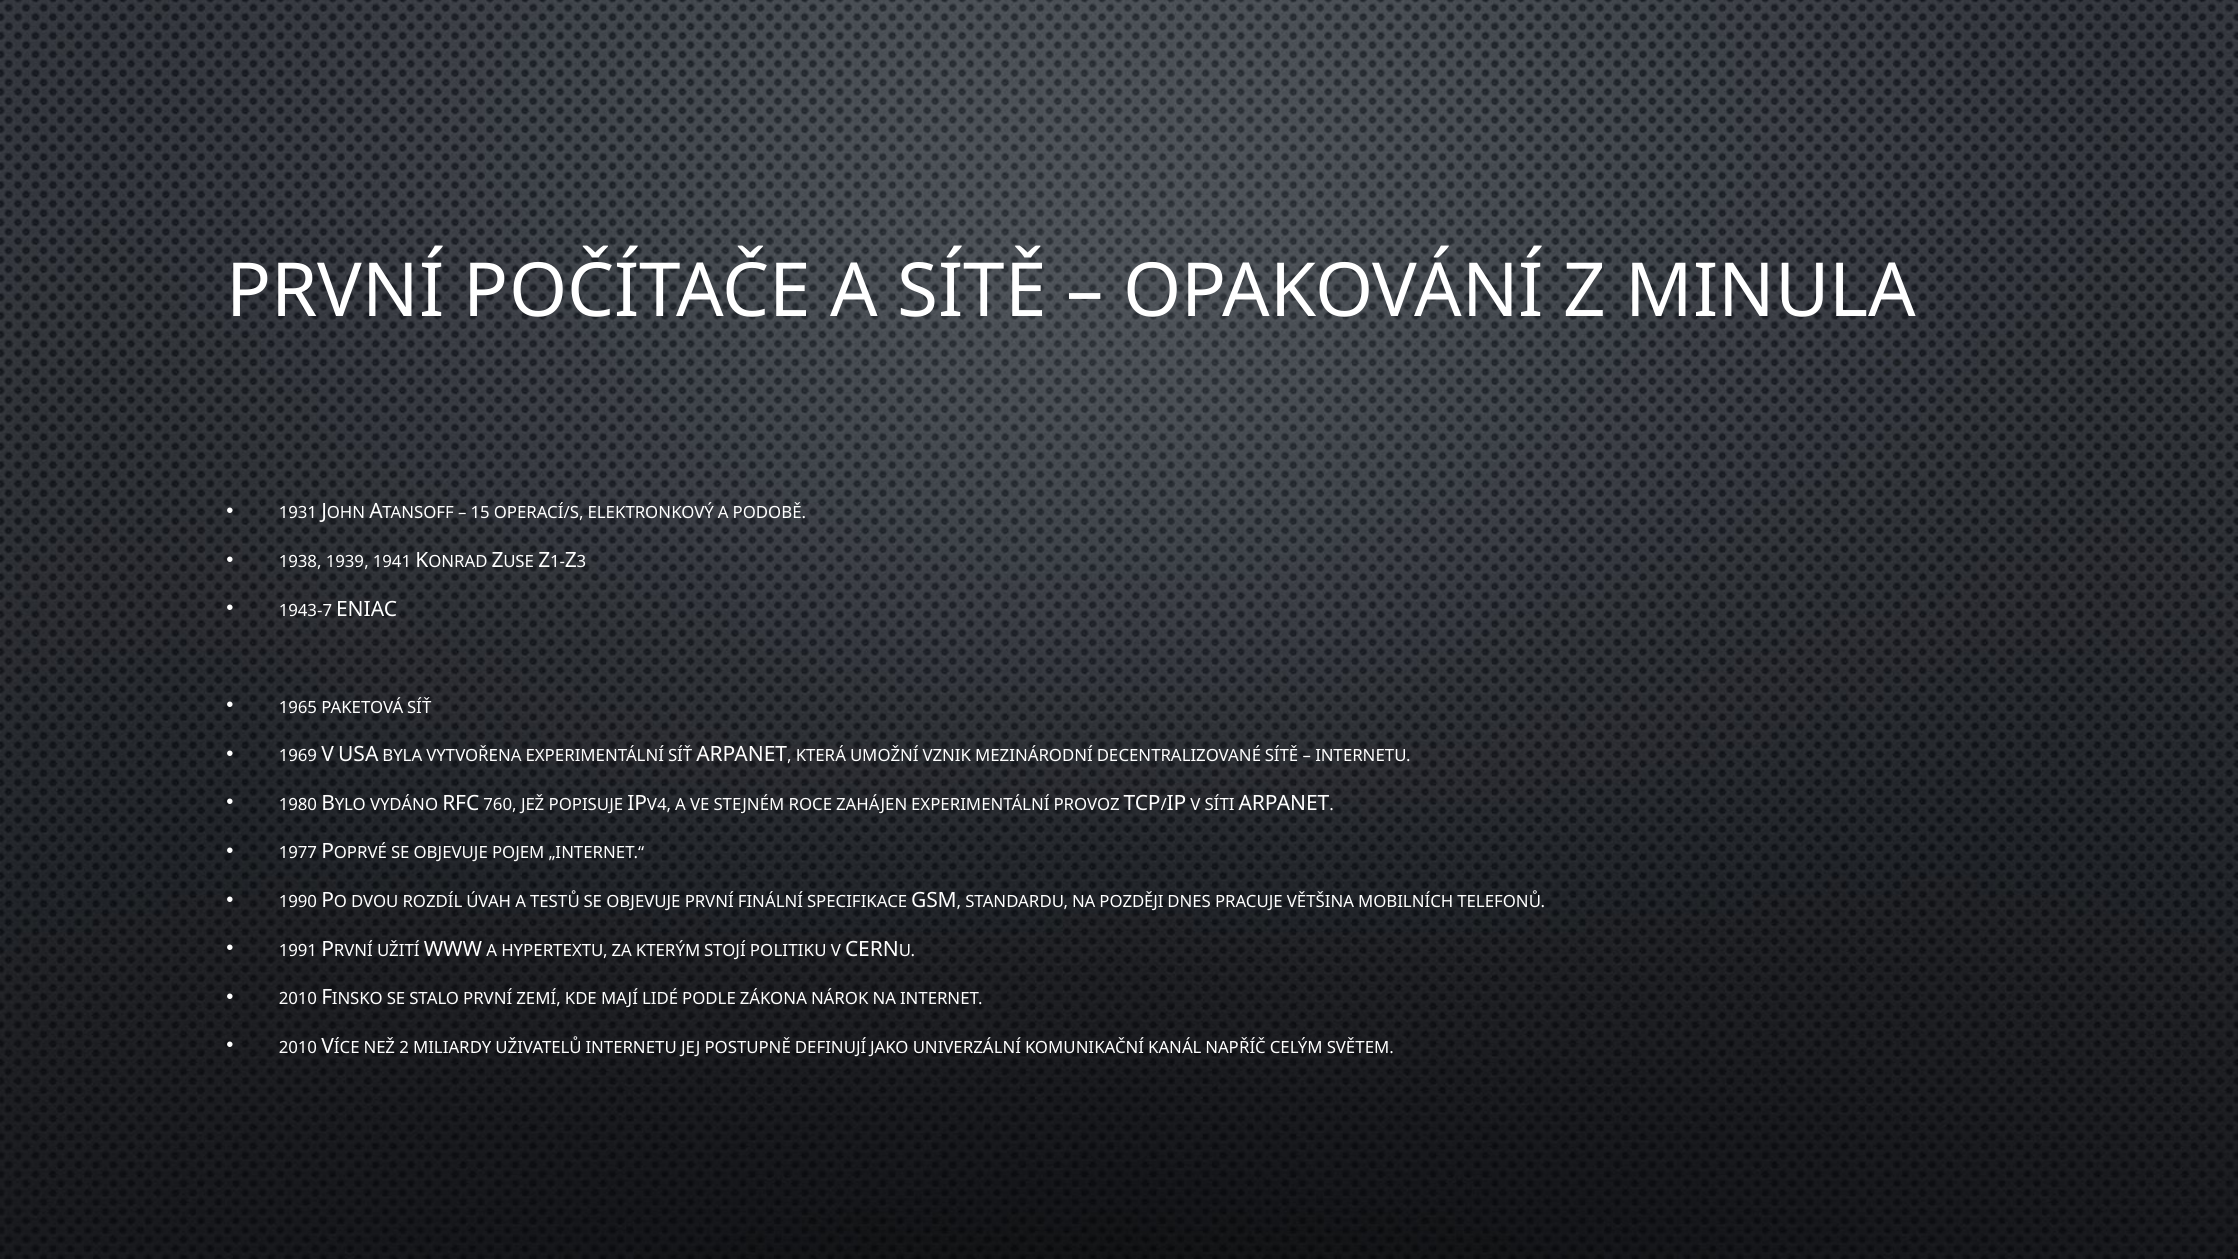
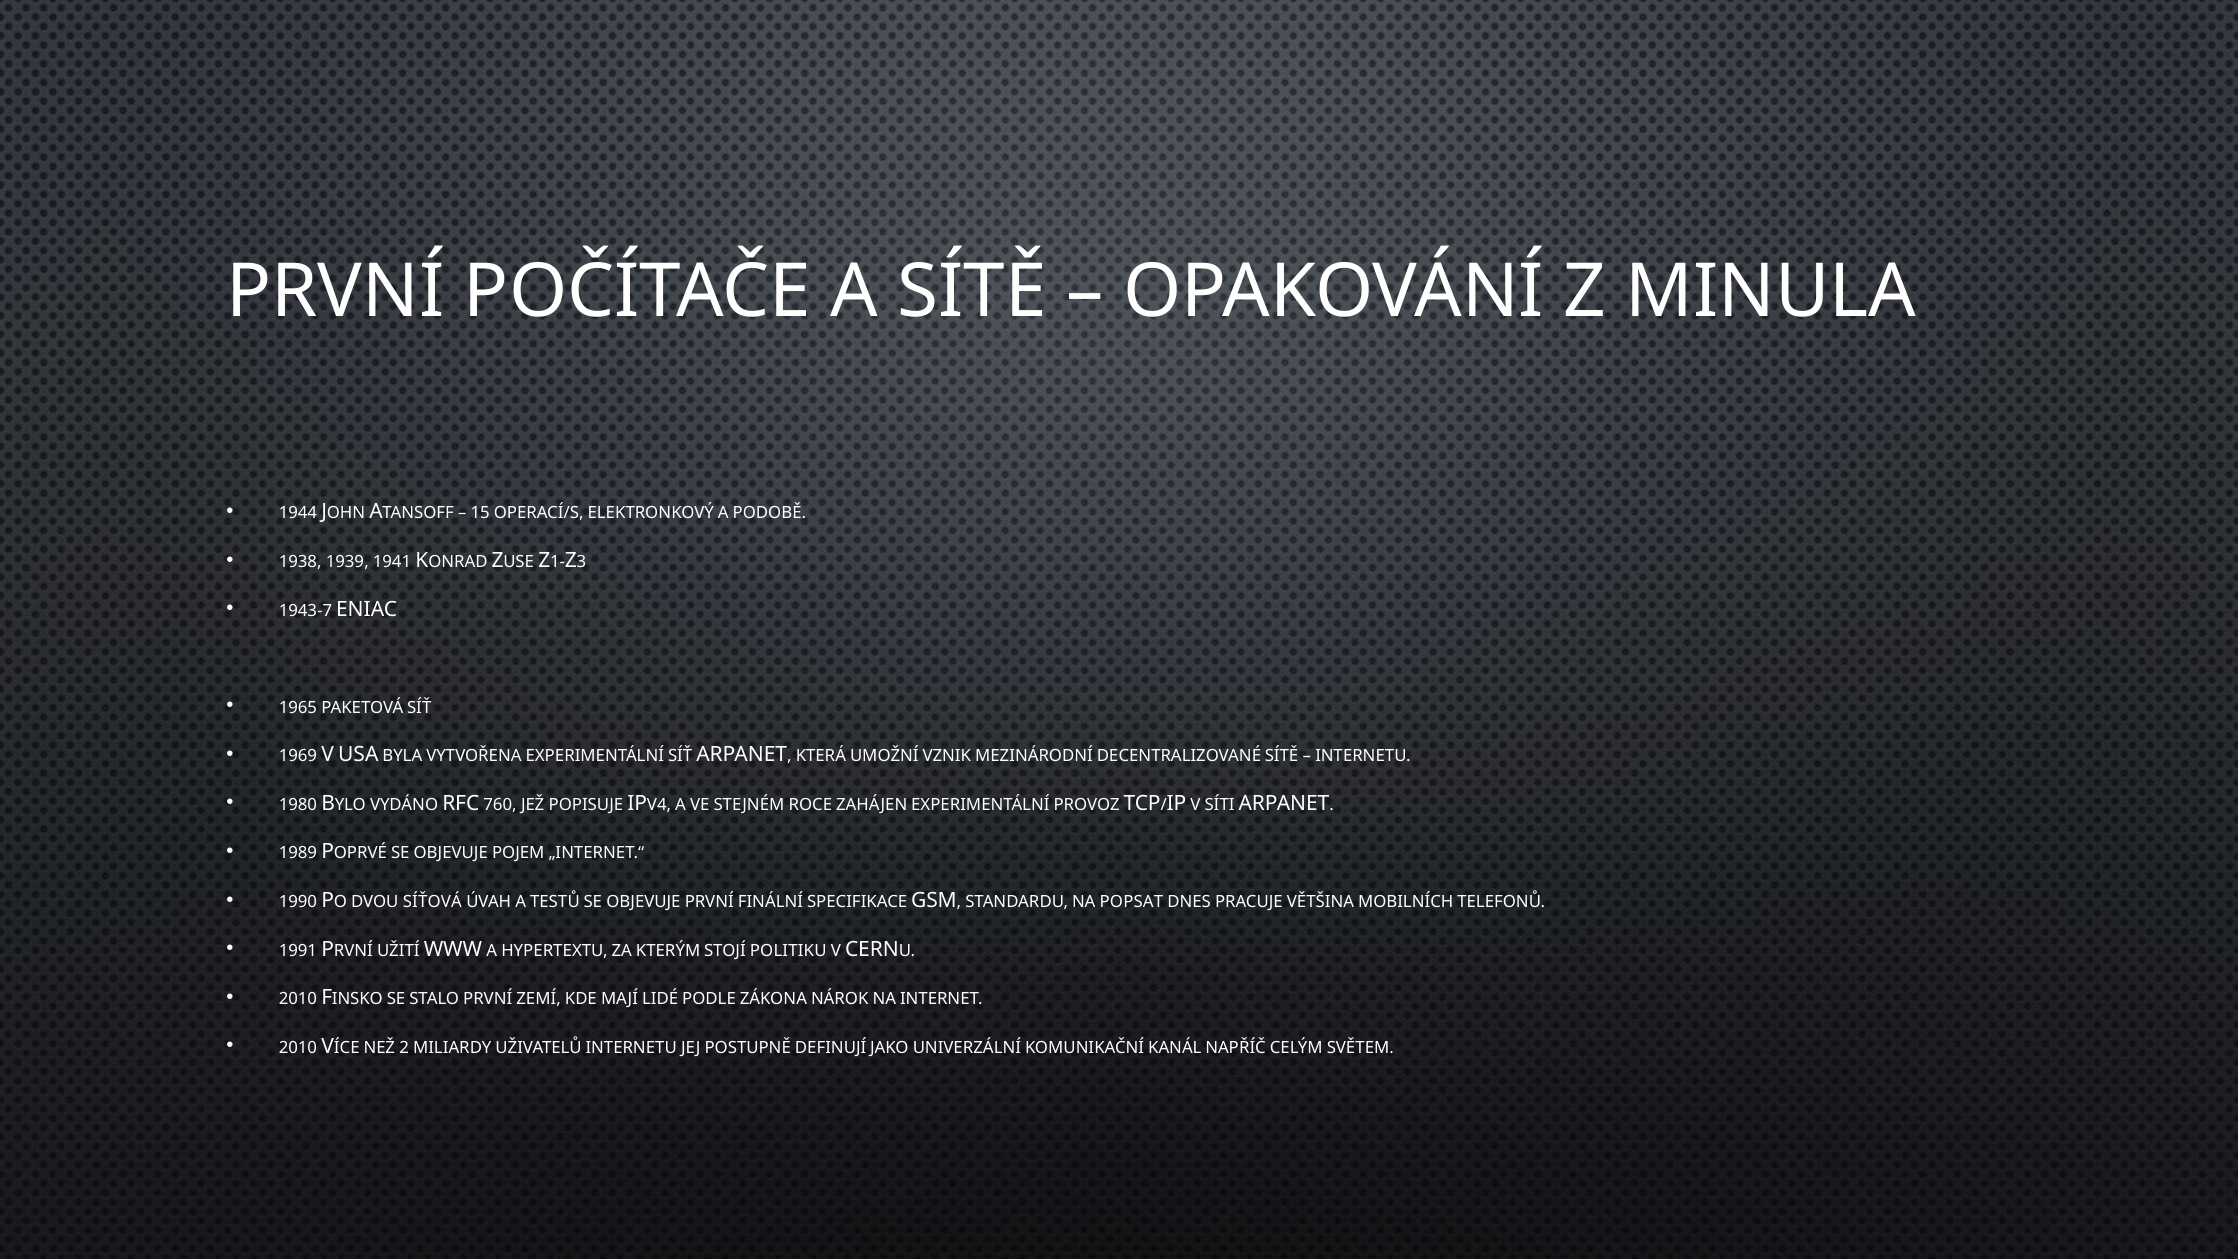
1931: 1931 -> 1944 (298, 513)
1977: 1977 -> 1989 (298, 853)
ROZDÍL: ROZDÍL -> SÍŤOVÁ (432, 902)
POZDĚJI: POZDĚJI -> POPSAT (1131, 902)
